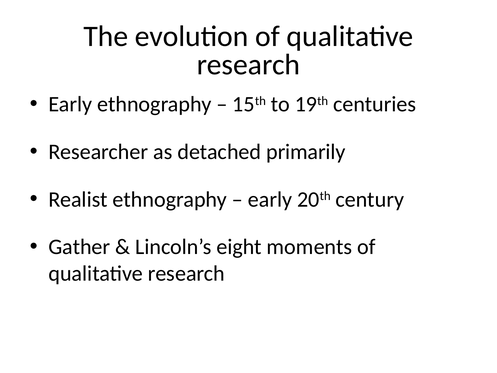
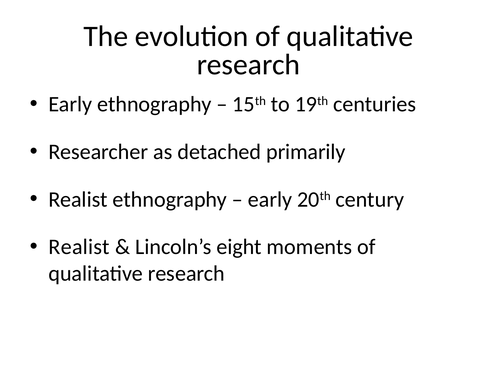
Gather: Gather -> Realist (79, 247)
